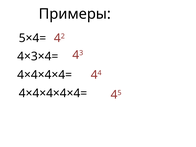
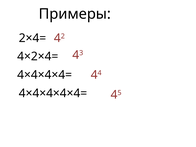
5×4=: 5×4= -> 2×4= (32, 38)
4×3×4=: 4×3×4= -> 4×2×4= (38, 56)
